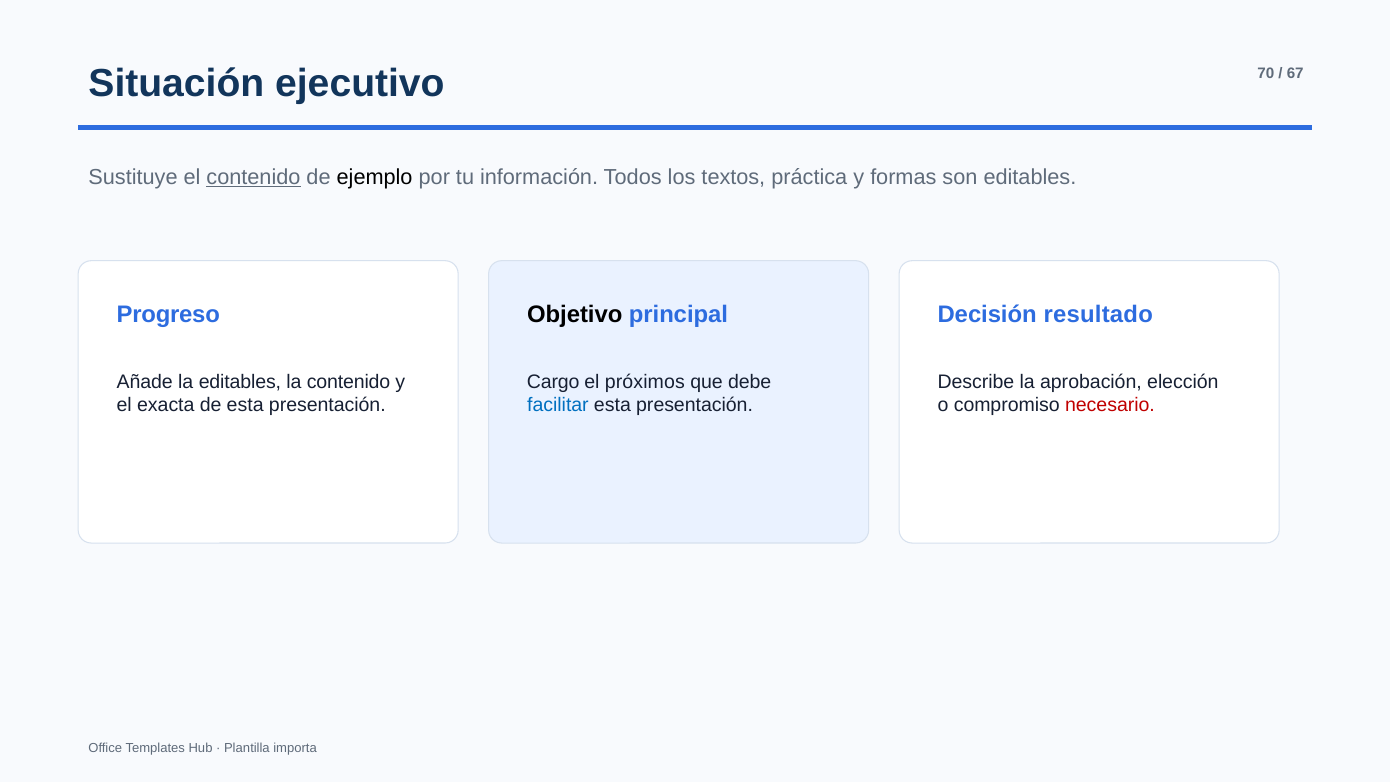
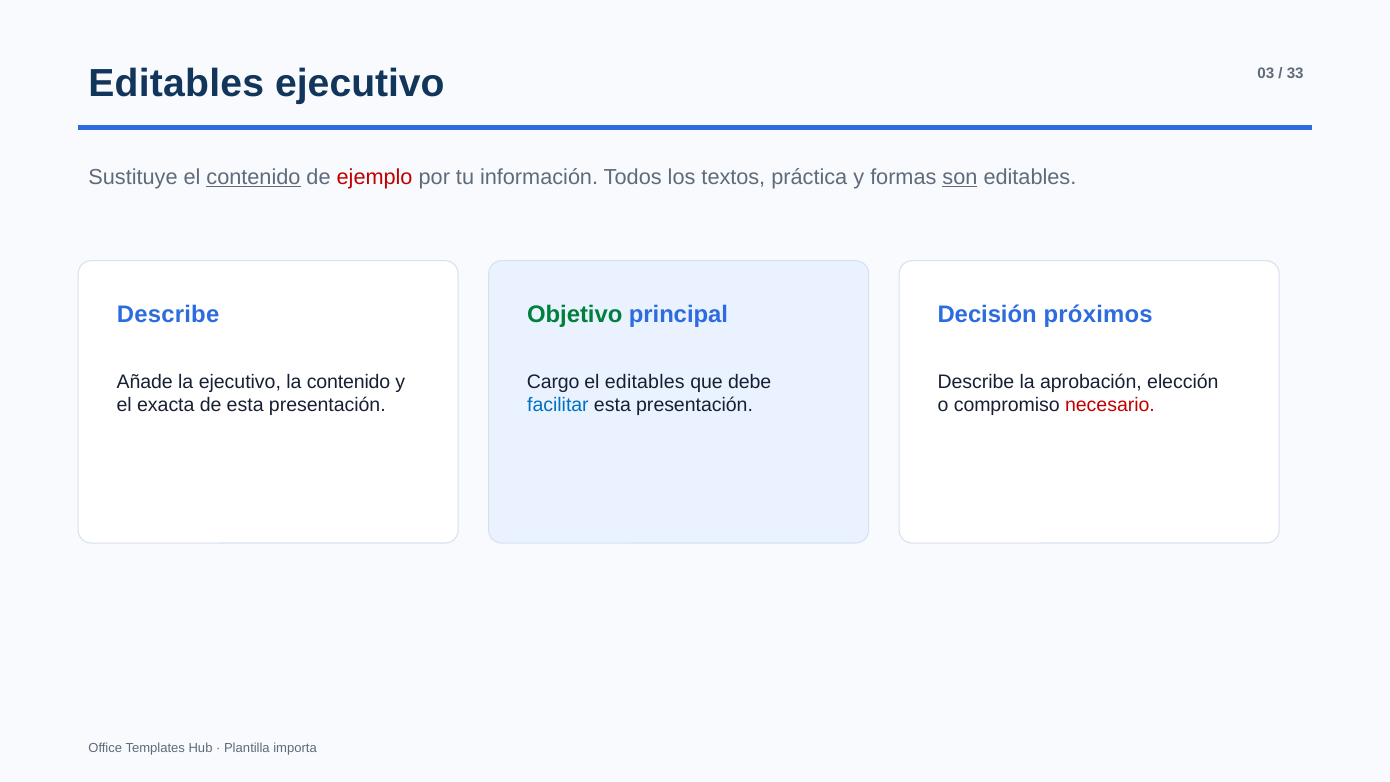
Situación: Situación -> Editables (176, 83)
70: 70 -> 03 (1266, 74)
67: 67 -> 33 (1295, 74)
ejemplo colour: black -> red (375, 177)
son underline: none -> present (960, 177)
Progreso: Progreso -> Describe (168, 314)
Objetivo colour: black -> green (575, 314)
resultado: resultado -> próximos (1098, 314)
la editables: editables -> ejecutivo (240, 382)
el próximos: próximos -> editables (645, 382)
